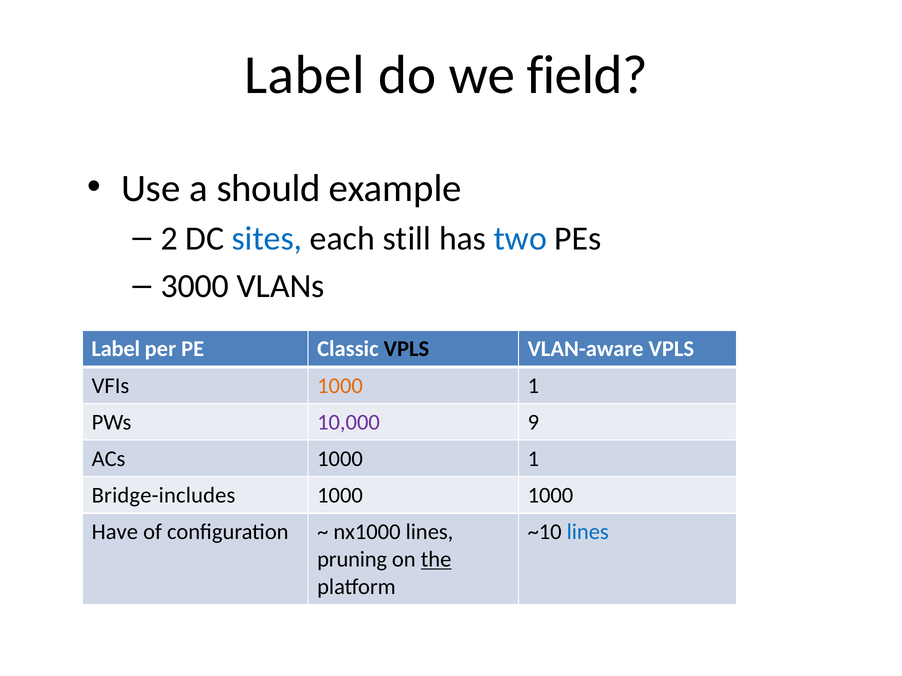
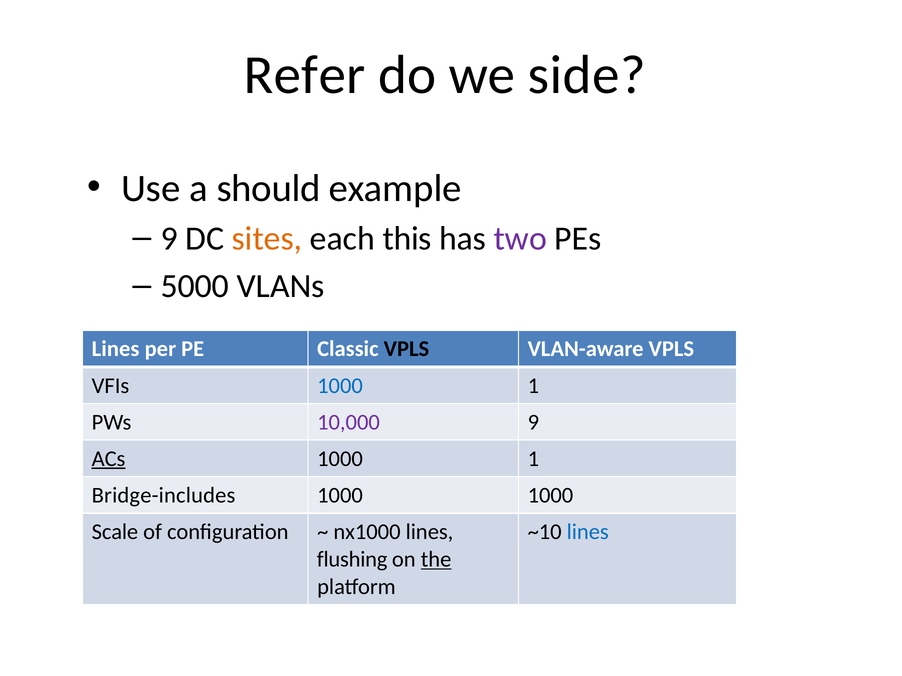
Label: Label -> Refer (305, 75)
field: field -> side (587, 75)
2: 2 -> 9 (169, 239)
sites colour: blue -> orange (267, 239)
still: still -> this (407, 239)
two colour: blue -> purple (520, 239)
3000: 3000 -> 5000 (195, 286)
Label: Label -> Lines (116, 349)
1000 colour: orange -> blue (340, 386)
ACs underline: none -> present (109, 459)
Have: Have -> Scale (115, 532)
pruning: pruning -> flushing (352, 560)
